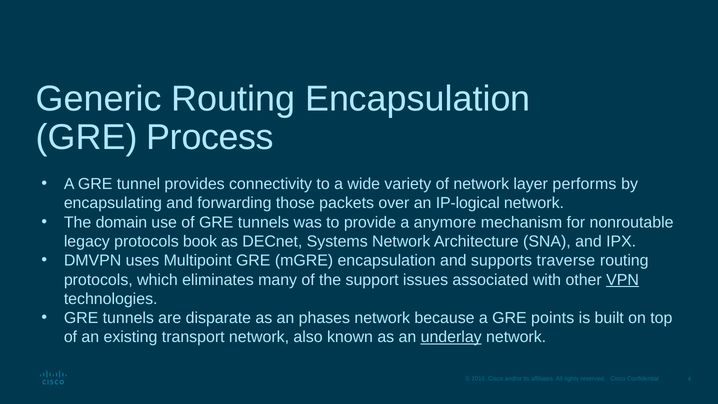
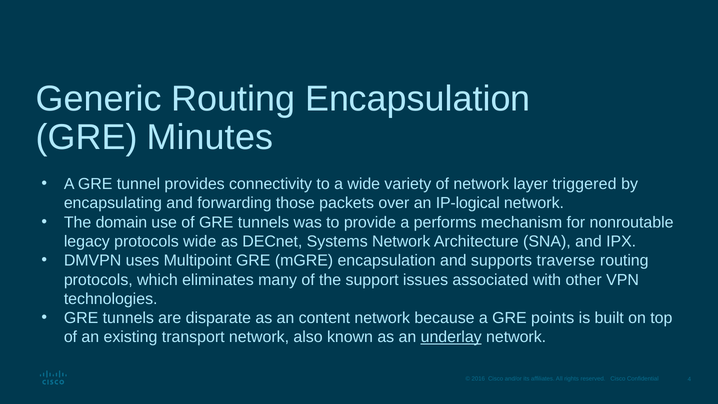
Process: Process -> Minutes (210, 137)
performs: performs -> triggered (584, 184)
anymore: anymore -> performs (445, 222)
protocols book: book -> wide (200, 241)
VPN underline: present -> none (623, 280)
phases: phases -> content (324, 318)
